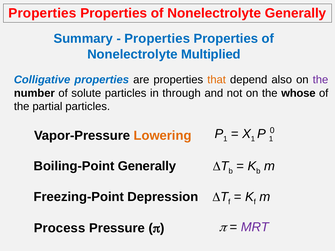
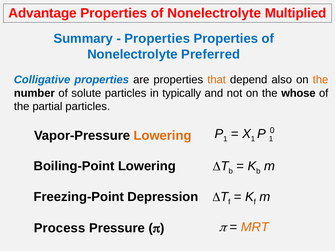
Properties: Properties -> Advantage (43, 13)
Nonelectrolyte Generally: Generally -> Multiplied (296, 13)
Multiplied: Multiplied -> Preferred (211, 54)
the colour: purple -> orange (320, 80)
through: through -> typically (182, 93)
Boiling-Point Generally: Generally -> Lowering (147, 166)
MRT colour: purple -> orange (255, 227)
